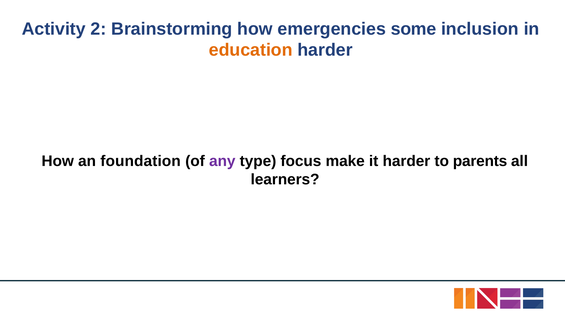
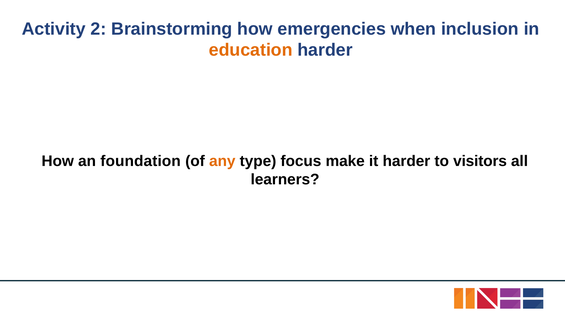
some: some -> when (413, 29)
any colour: purple -> orange (222, 161)
parents: parents -> visitors (480, 161)
